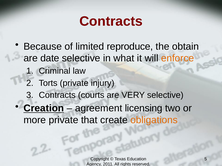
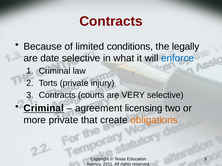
reproduce: reproduce -> conditions (130, 47)
obtain: obtain -> legally (186, 47)
enforce colour: orange -> blue (178, 58)
Creation: Creation -> Criminal (44, 109)
